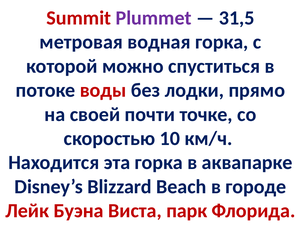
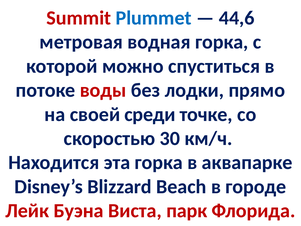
Plummet colour: purple -> blue (154, 18)
31,5: 31,5 -> 44,6 (237, 18)
почти: почти -> среди (150, 114)
10: 10 -> 30 (170, 138)
